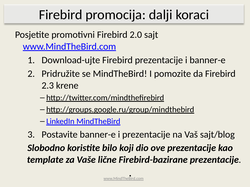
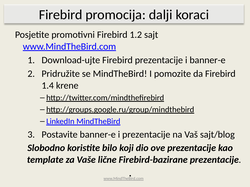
2.0: 2.0 -> 1.2 (136, 35)
2.3: 2.3 -> 1.4 (48, 86)
